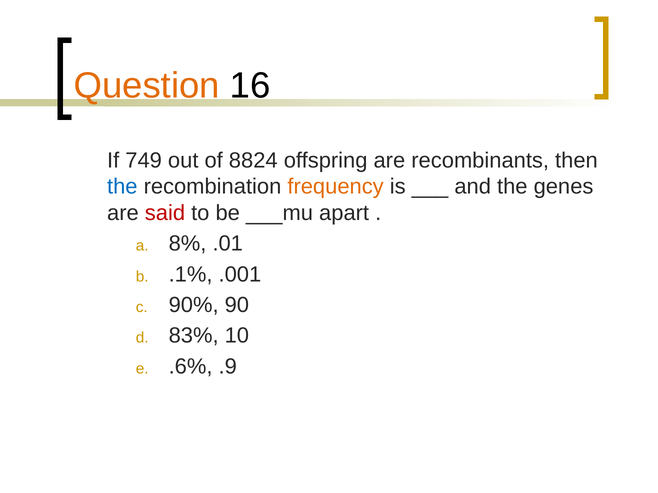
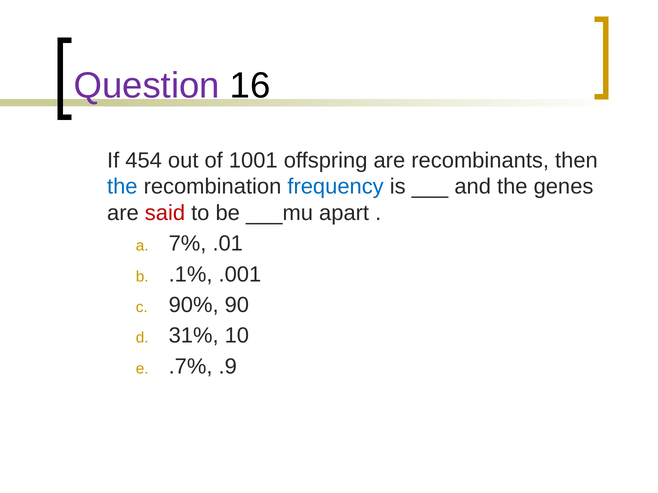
Question colour: orange -> purple (147, 86)
749: 749 -> 454 (144, 161)
8824: 8824 -> 1001 (253, 161)
frequency colour: orange -> blue (336, 187)
8%: 8% -> 7% (188, 244)
83%: 83% -> 31% (194, 336)
.6%: .6% -> .7% (191, 367)
